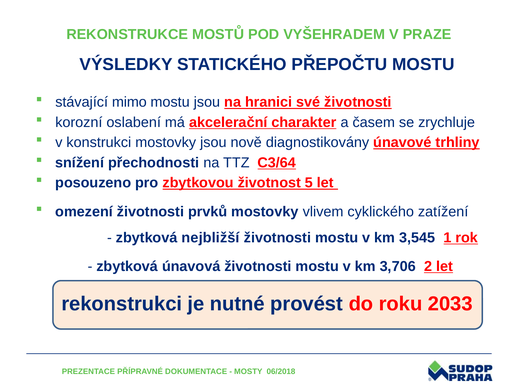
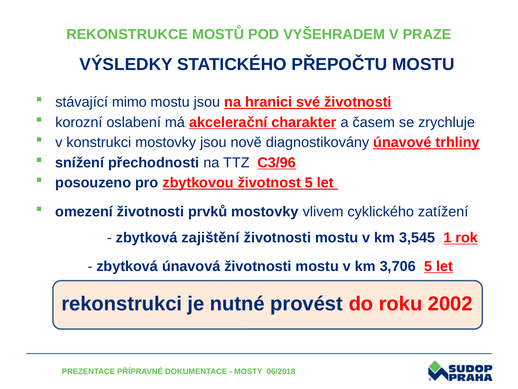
C3/64: C3/64 -> C3/96 (277, 162)
nejbližší: nejbližší -> zajištění (211, 237)
3,706 2: 2 -> 5 (428, 266)
2033: 2033 -> 2002 (450, 303)
